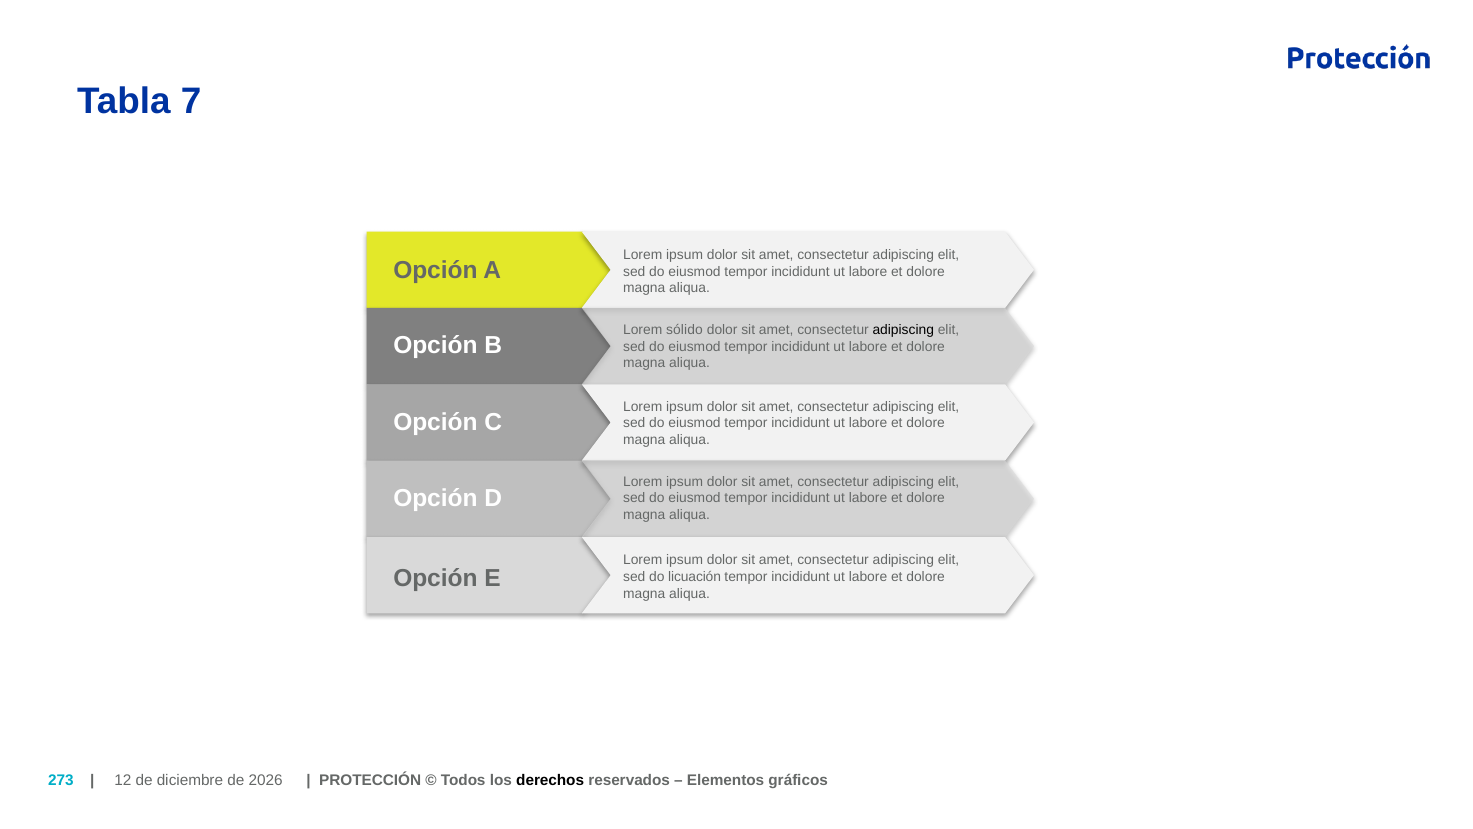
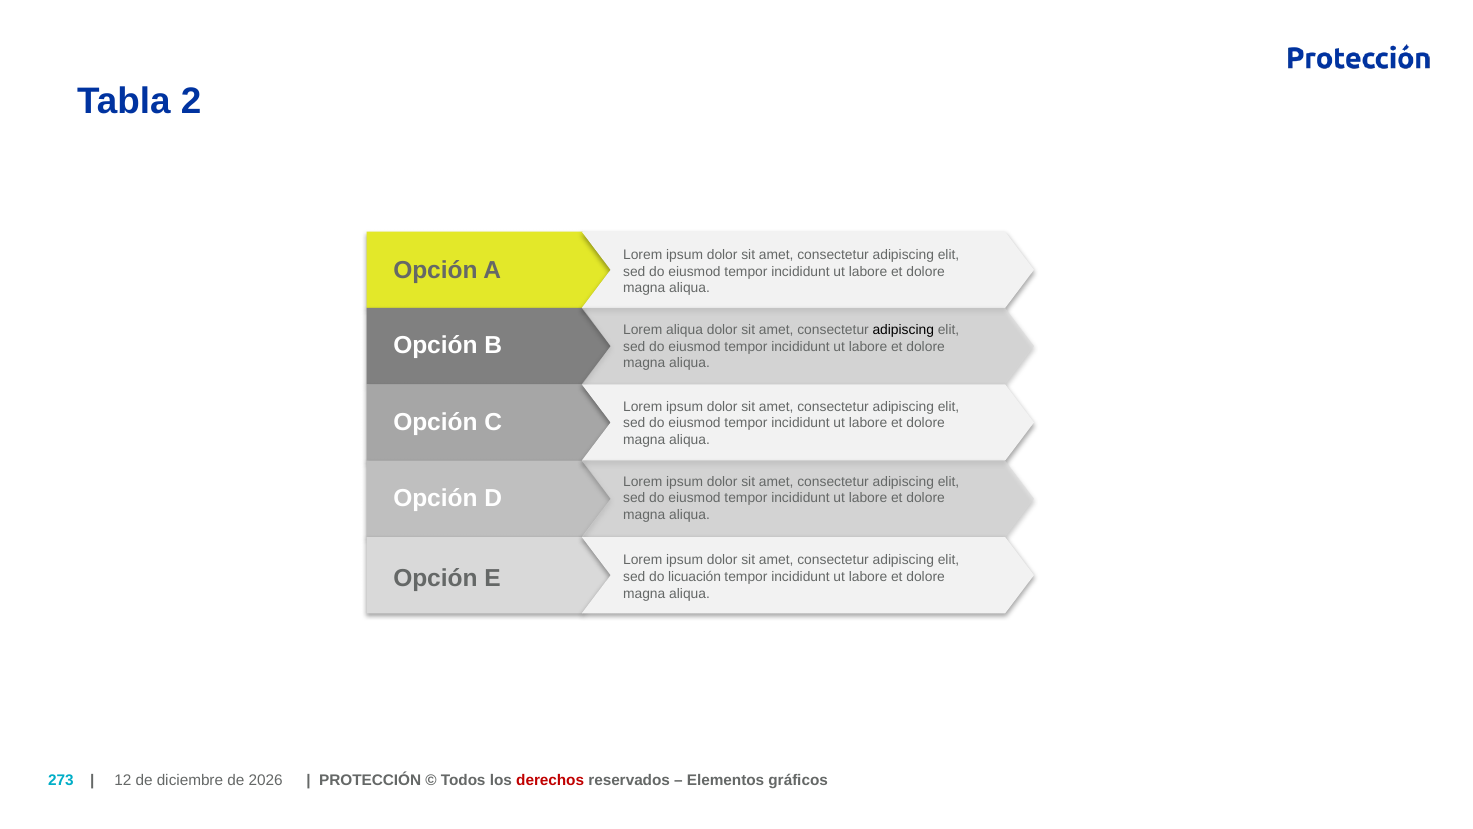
7: 7 -> 2 (191, 101)
Lorem sólido: sólido -> aliqua (685, 330)
derechos colour: black -> red (550, 780)
